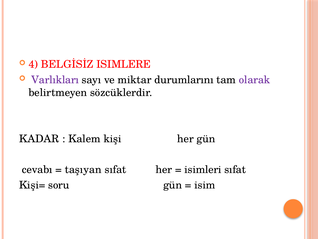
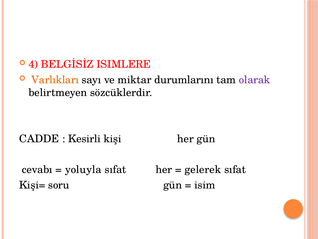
Varlıkları colour: purple -> orange (55, 80)
KADAR: KADAR -> CADDE (39, 139)
Kalem: Kalem -> Kesirli (84, 139)
taşıyan: taşıyan -> yoluyla (83, 169)
isimleri: isimleri -> gelerek (203, 169)
